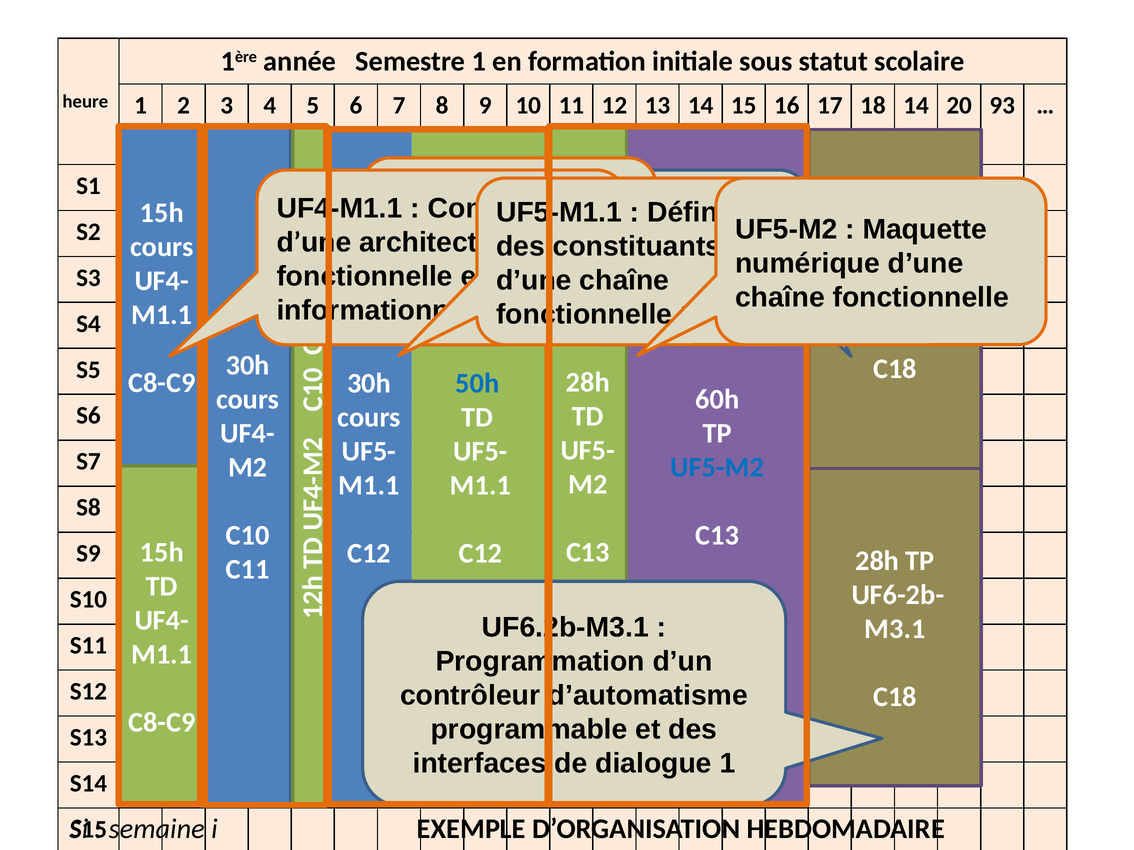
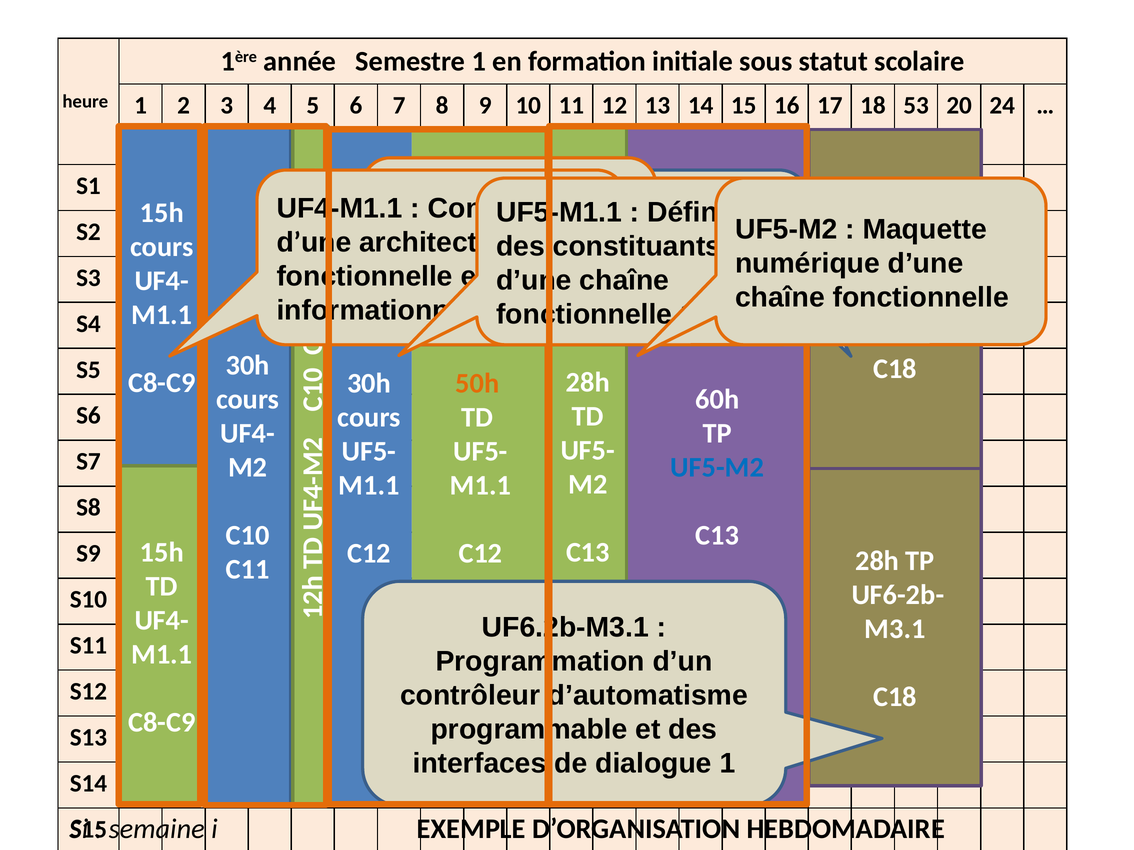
18 14: 14 -> 53 (916, 105)
93: 93 -> 24 (1002, 105)
50h colour: blue -> orange (477, 384)
